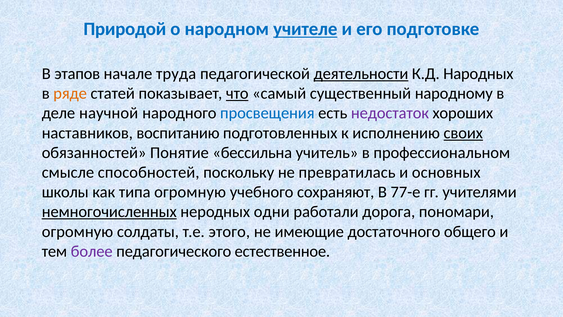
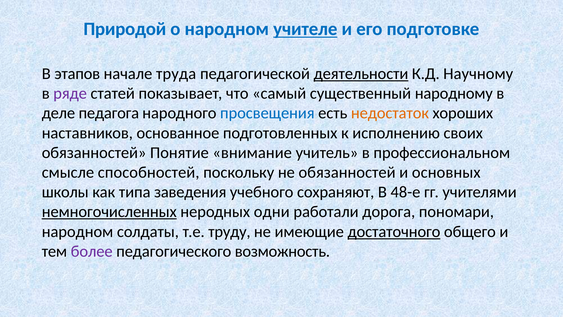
Народных: Народных -> Научному (478, 74)
ряде colour: orange -> purple (70, 93)
что underline: present -> none (237, 93)
научной: научной -> педагога (109, 113)
недостаток colour: purple -> orange (390, 113)
воспитанию: воспитанию -> основанное (178, 133)
своих underline: present -> none (463, 133)
бессильна: бессильна -> внимание (252, 153)
не превратилась: превратилась -> обязанностей (347, 172)
типа огромную: огромную -> заведения (190, 192)
77-е: 77-е -> 48-е (405, 192)
огромную: огромную -> народном (78, 231)
этого: этого -> труду (229, 231)
достаточного underline: none -> present (394, 231)
естественное: естественное -> возможность (282, 251)
